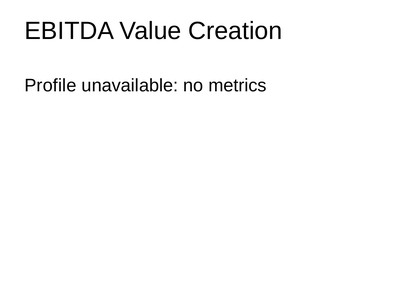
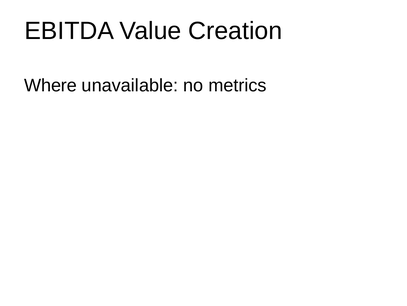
Profile: Profile -> Where (51, 85)
